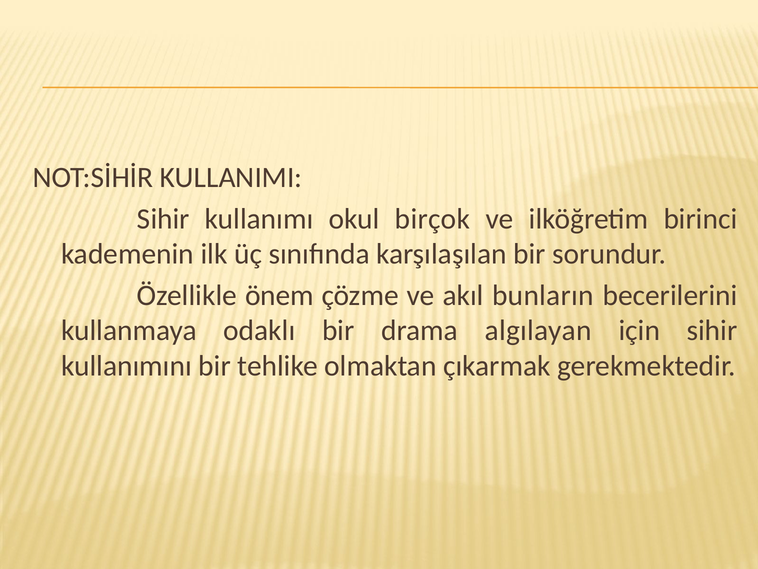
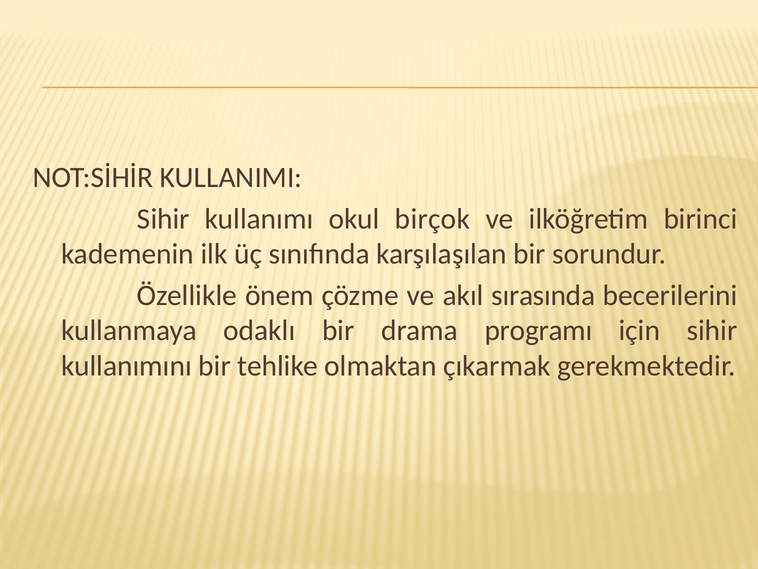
bunların: bunların -> sırasında (543, 295)
algılayan: algılayan -> programı (539, 330)
